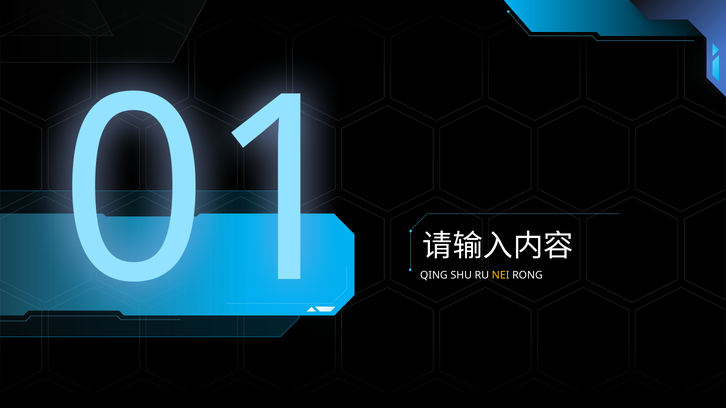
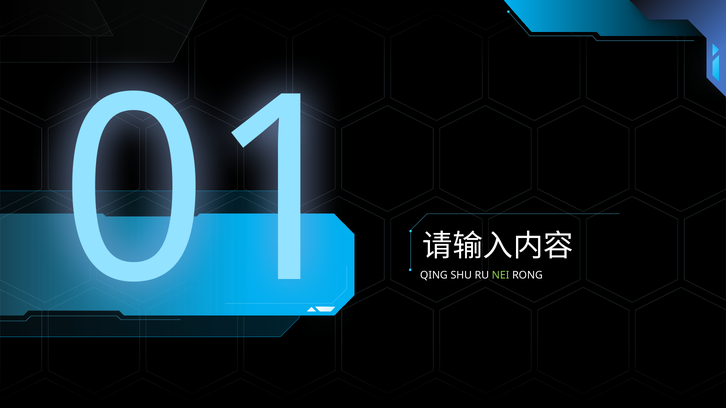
NEI colour: yellow -> light green (501, 276)
